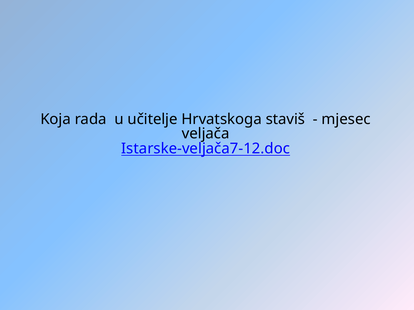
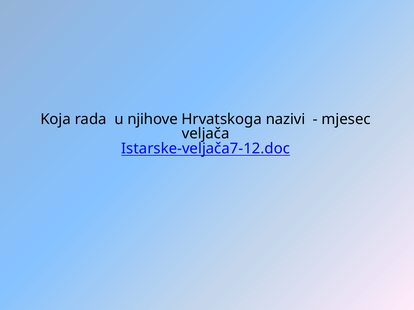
učitelje: učitelje -> njihove (153, 119)
staviš: staviš -> nazivi (285, 119)
